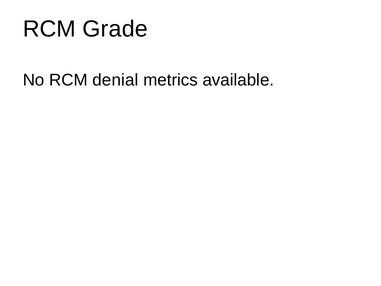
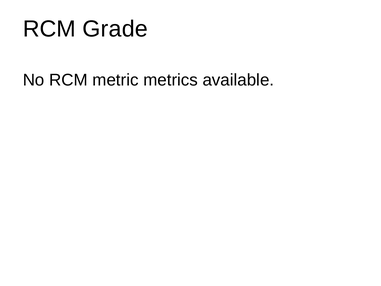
denial: denial -> metric (115, 80)
